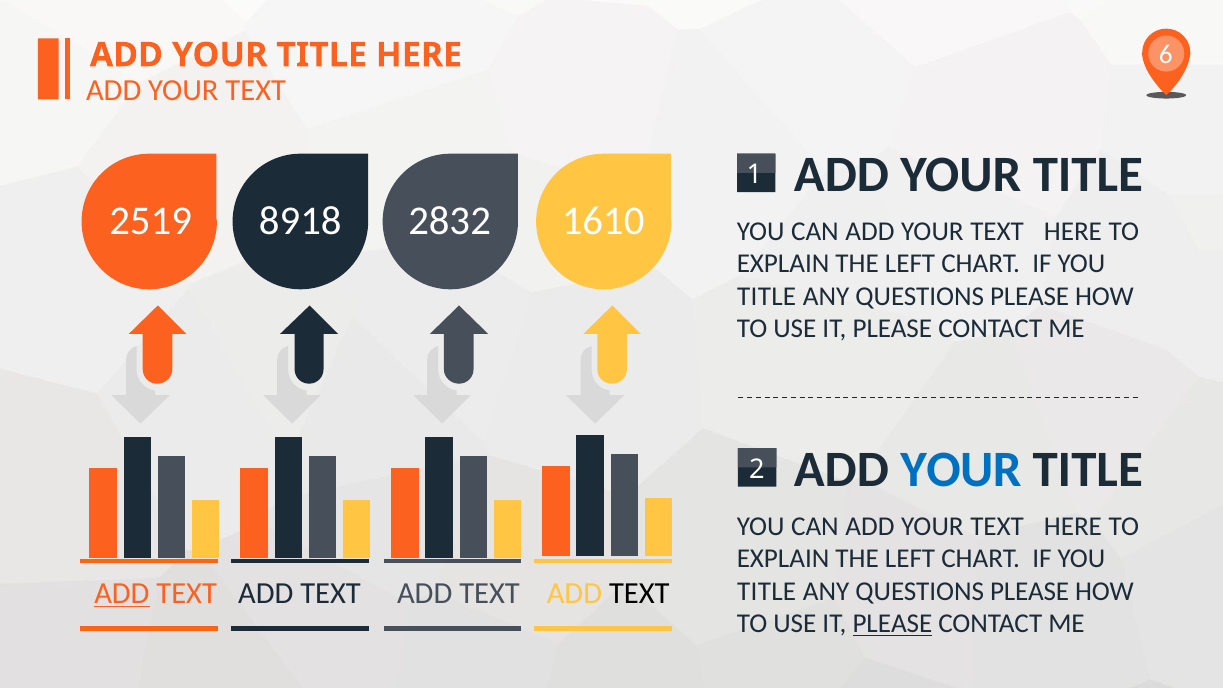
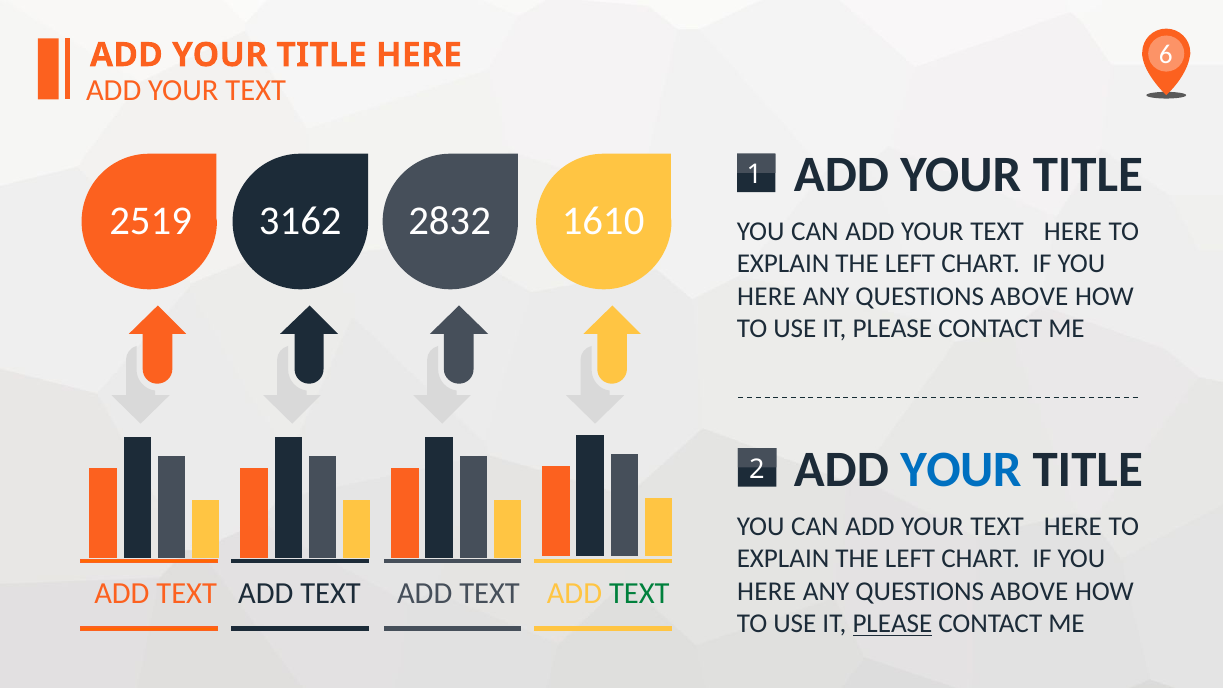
8918: 8918 -> 3162 (300, 221)
TITLE: TITLE -> HERE (767, 296)
PLEASE: PLEASE -> ABOVE (1029, 296)
TITLE: TITLE -> HERE (767, 591)
PLEASE: PLEASE -> ABOVE (1029, 591)
ADD underline: present -> none (122, 593)
TEXT colour: black -> green (639, 593)
